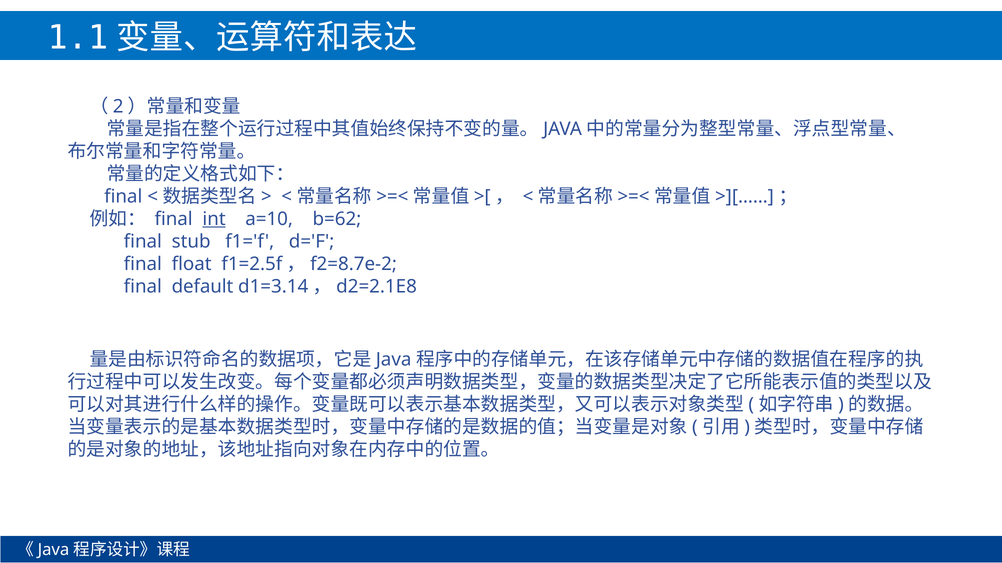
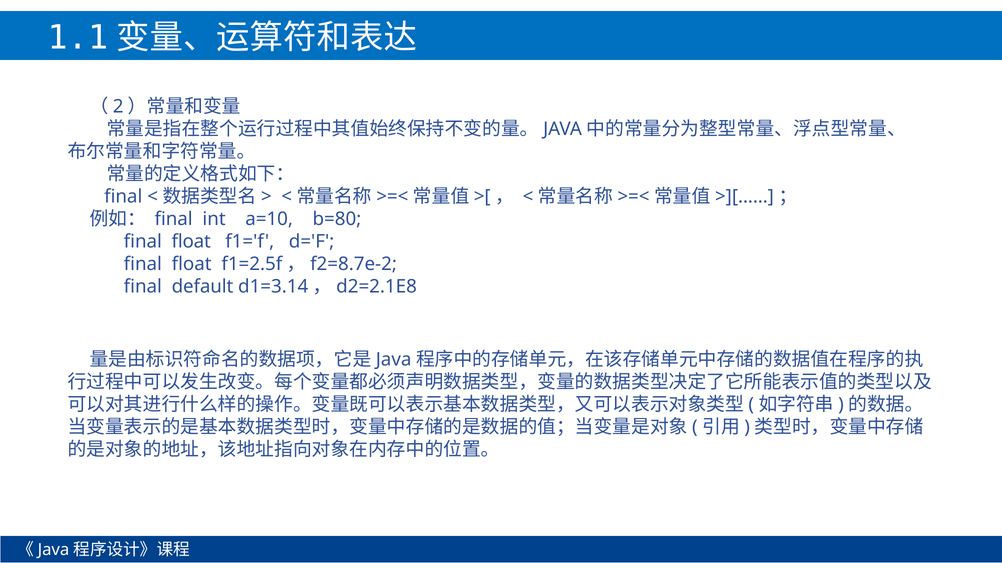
int underline: present -> none (214, 219)
b=62: b=62 -> b=80 (337, 219)
stub: stub -> float (191, 242)
